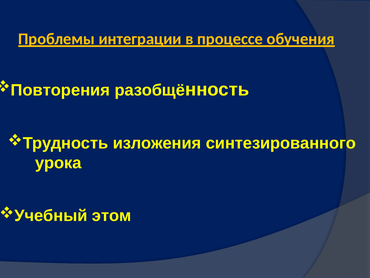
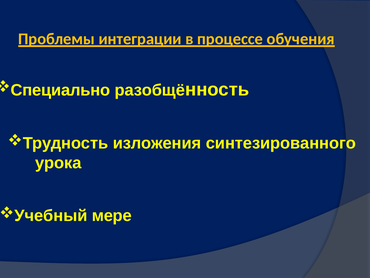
Повторения: Повторения -> Специально (60, 90)
этом: этом -> мере (112, 215)
